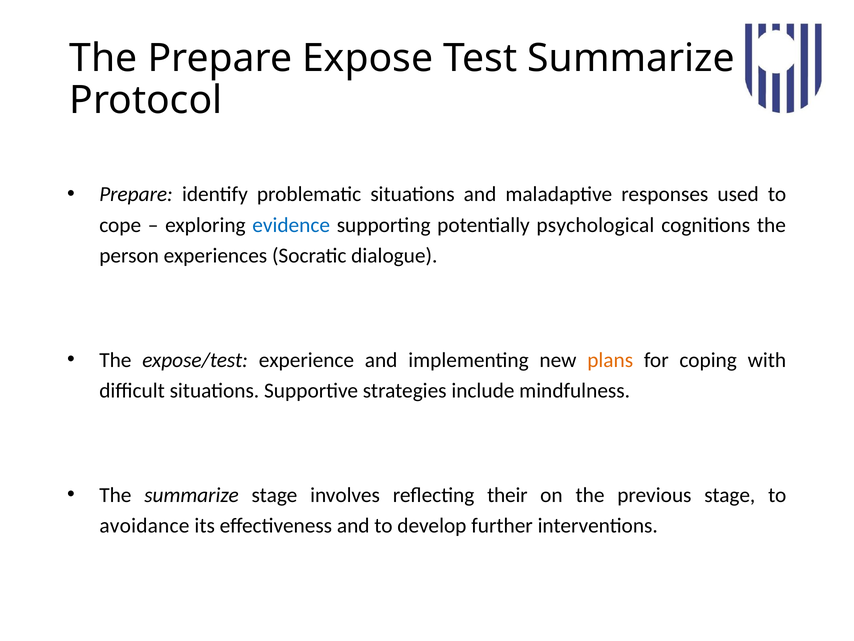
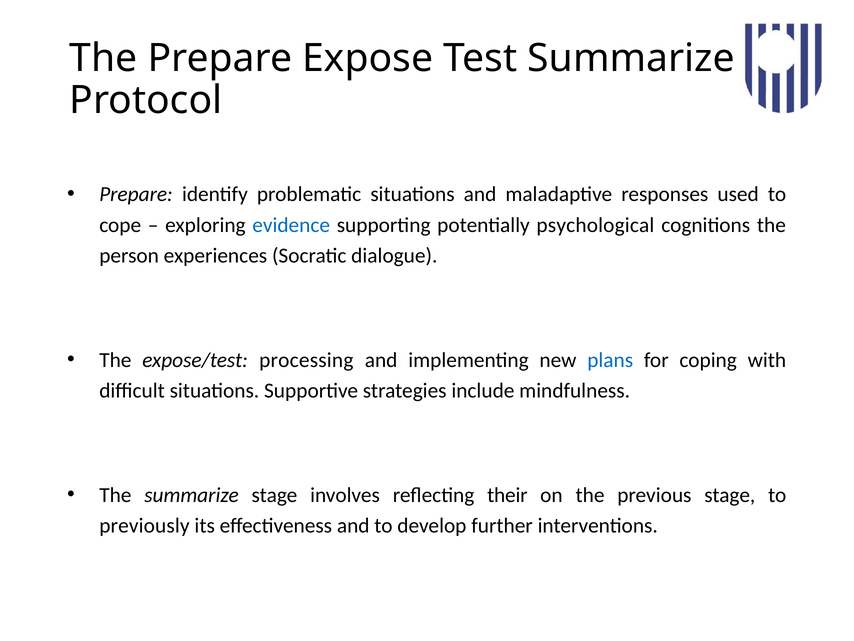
experience: experience -> processing (306, 360)
plans colour: orange -> blue (610, 360)
avoidance: avoidance -> previously (144, 525)
